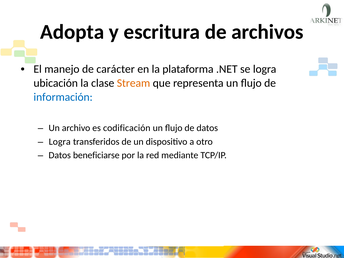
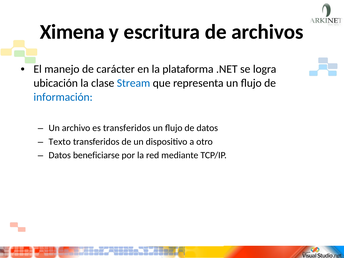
Adopta: Adopta -> Ximena (72, 32)
Stream colour: orange -> blue (134, 83)
es codificación: codificación -> transferidos (127, 128)
Logra: Logra -> Texto (60, 142)
